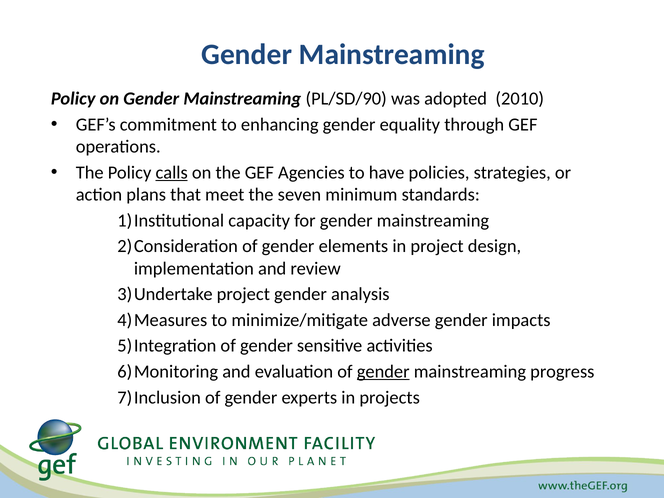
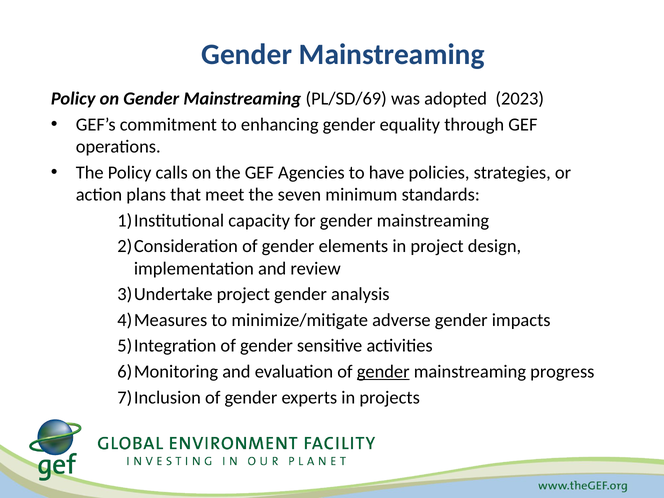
PL/SD/90: PL/SD/90 -> PL/SD/69 (346, 99)
2010: 2010 -> 2023 (520, 99)
calls underline: present -> none (172, 172)
